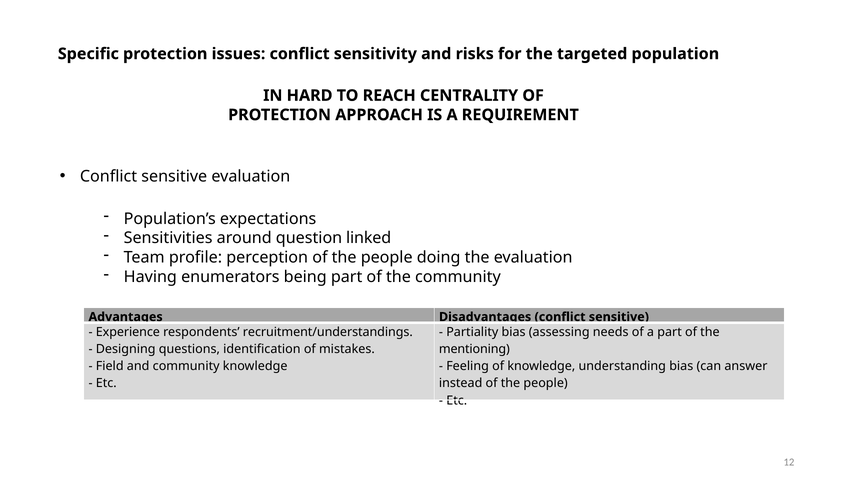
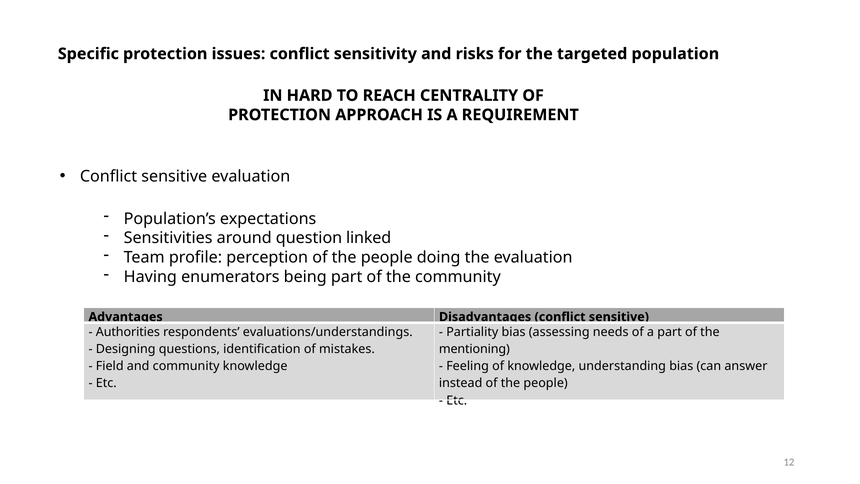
Experience: Experience -> Authorities (128, 332)
recruitment/understandings: recruitment/understandings -> evaluations/understandings (328, 332)
